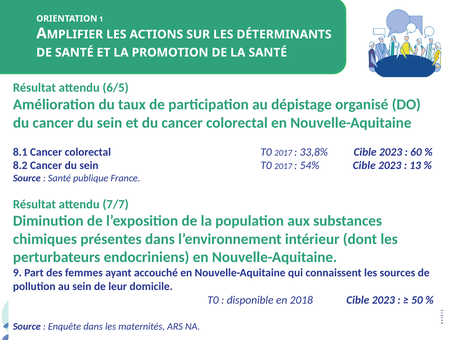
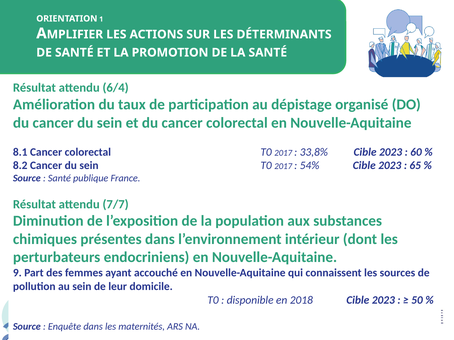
6/5: 6/5 -> 6/4 (116, 88)
13: 13 -> 65 (415, 166)
